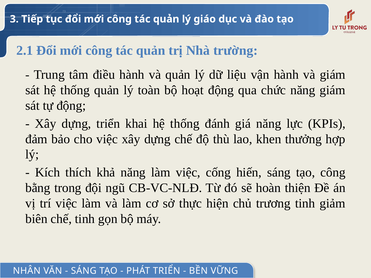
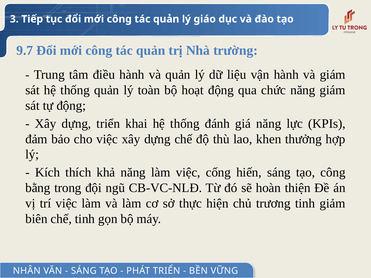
2.1: 2.1 -> 9.7 (25, 50)
